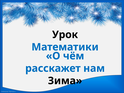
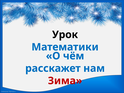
Зима colour: black -> red (65, 81)
